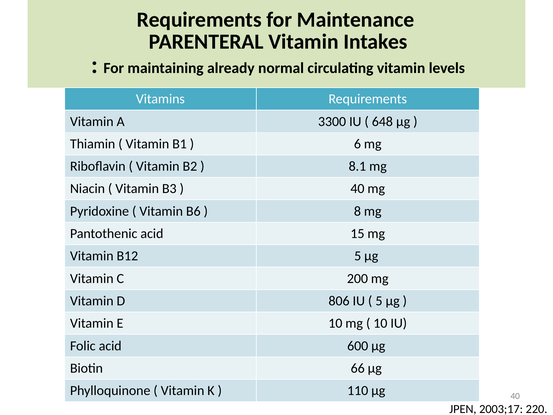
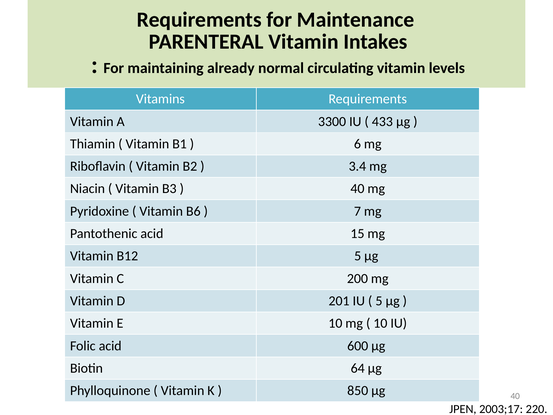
648: 648 -> 433 (382, 121)
8.1: 8.1 -> 3.4 (357, 166)
8: 8 -> 7 (357, 211)
806: 806 -> 201 (339, 301)
66: 66 -> 64 (358, 368)
110: 110 -> 850 (358, 390)
